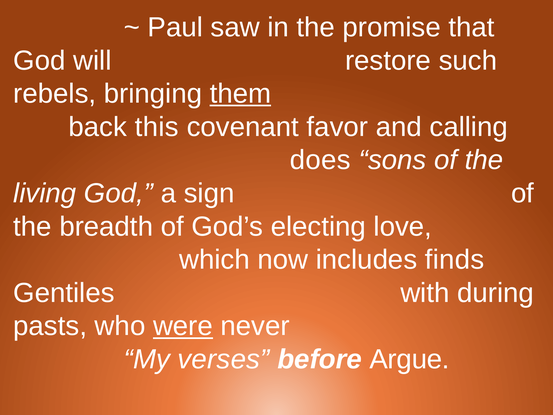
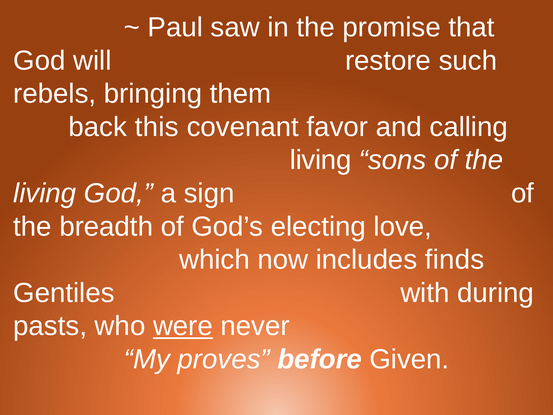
them underline: present -> none (240, 94)
does: does -> living (321, 160)
verses: verses -> proves (224, 359)
Argue: Argue -> Given (409, 359)
